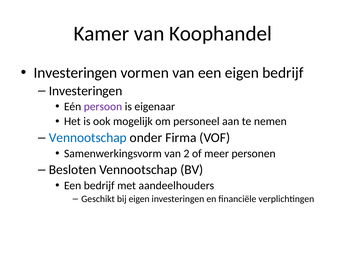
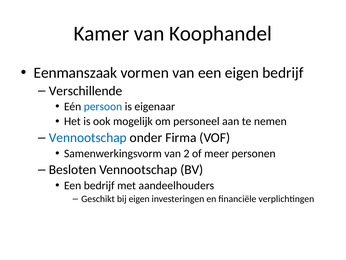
Investeringen: Investeringen -> Eenmanszaak (75, 73)
Investeringen: Investeringen -> Verschillende (86, 91)
persoon colour: purple -> blue (103, 106)
